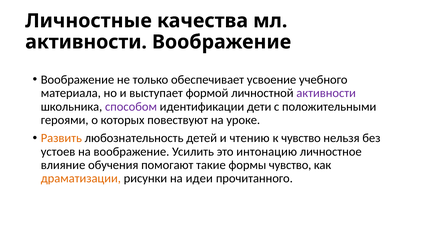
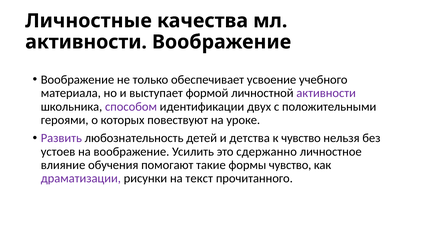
дети: дети -> двух (259, 107)
Развить colour: orange -> purple (61, 138)
чтению: чтению -> детства (250, 138)
интонацию: интонацию -> сдержанно (267, 152)
драматизации colour: orange -> purple (81, 179)
идеи: идеи -> текст (199, 179)
